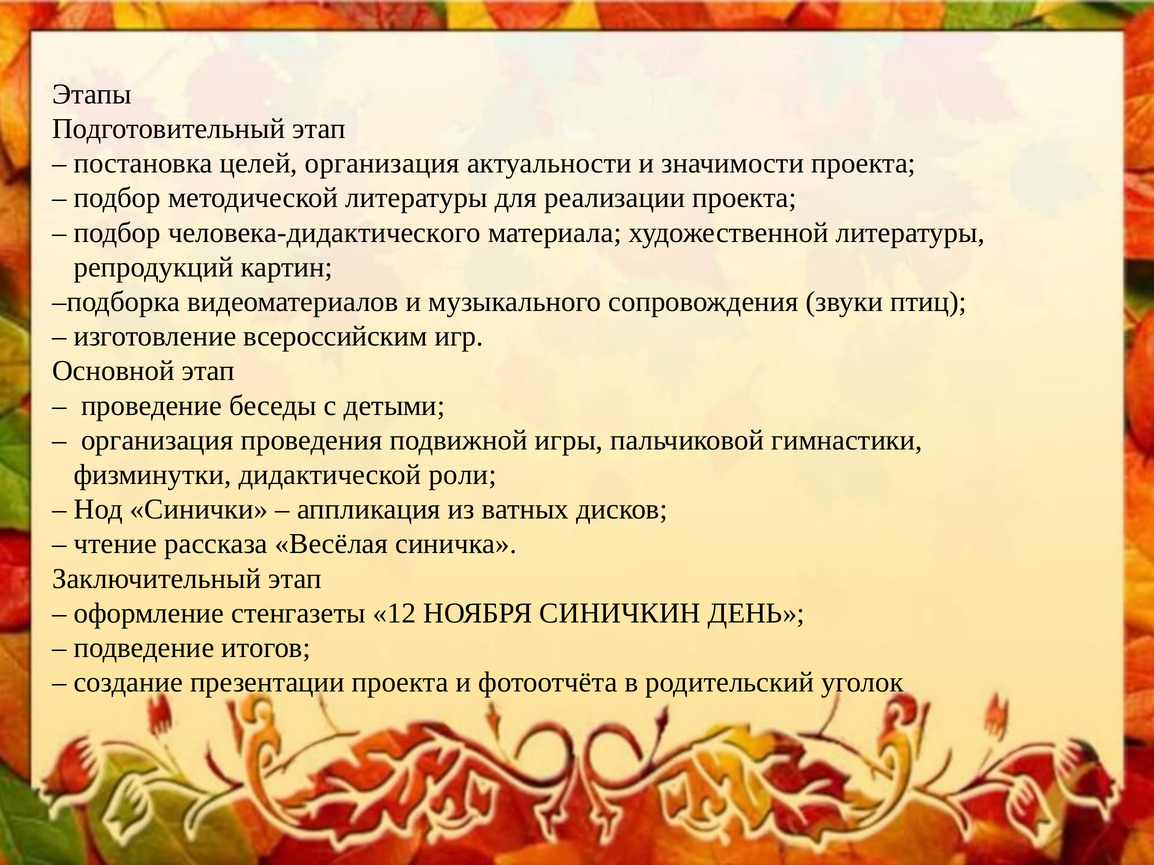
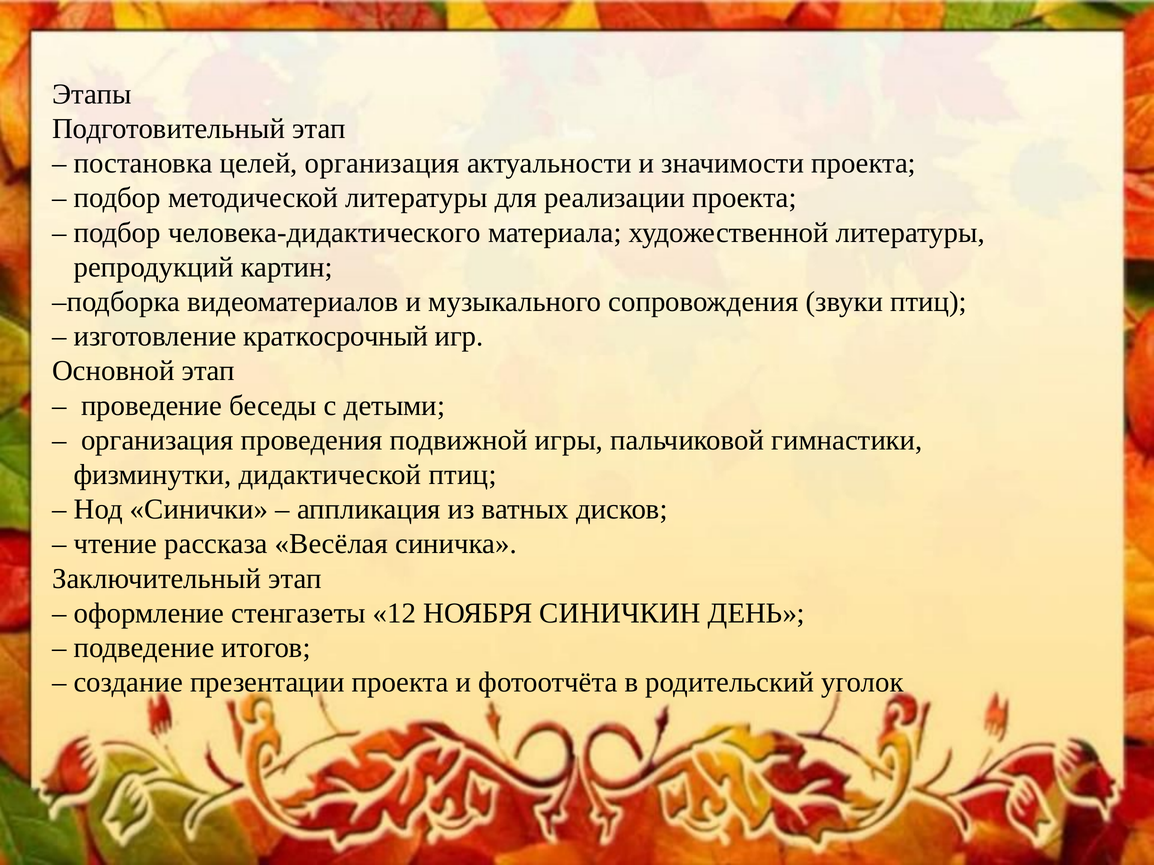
всероссийским: всероссийским -> краткосрочный (336, 337)
дидактической роли: роли -> птиц (463, 475)
